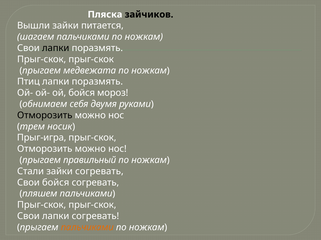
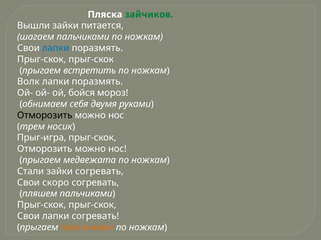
зайчиков colour: black -> green (149, 15)
лапки colour: black -> blue (56, 48)
медвежата: медвежата -> встретить (90, 71)
Птиц: Птиц -> Волк (28, 82)
правильный: правильный -> медвежата (90, 161)
Свои бойся: бойся -> скоро (56, 183)
